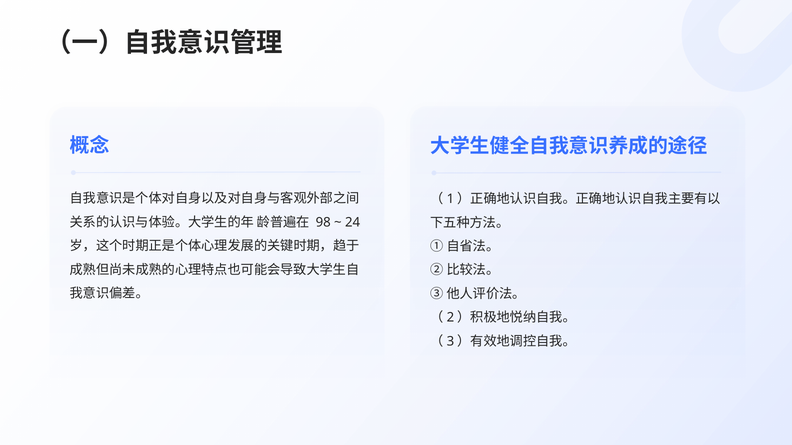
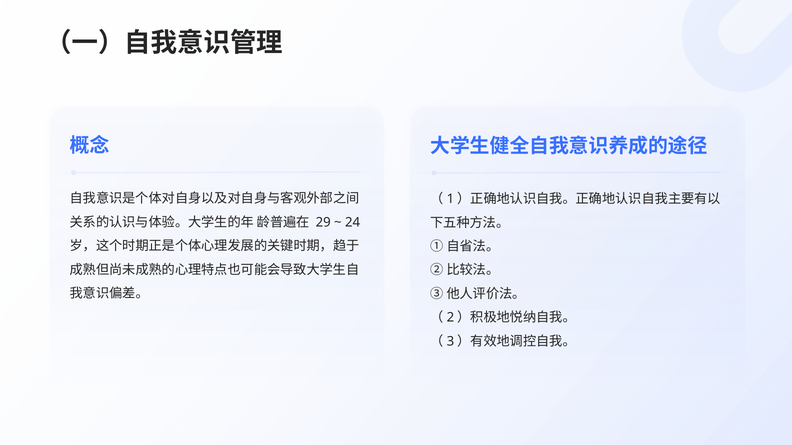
98: 98 -> 29 (323, 223)
